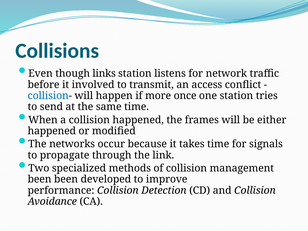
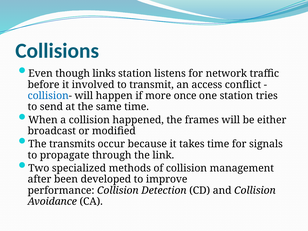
happened: happened -> broadcast (52, 131)
networks: networks -> transmits (72, 144)
been: been -> after (40, 179)
